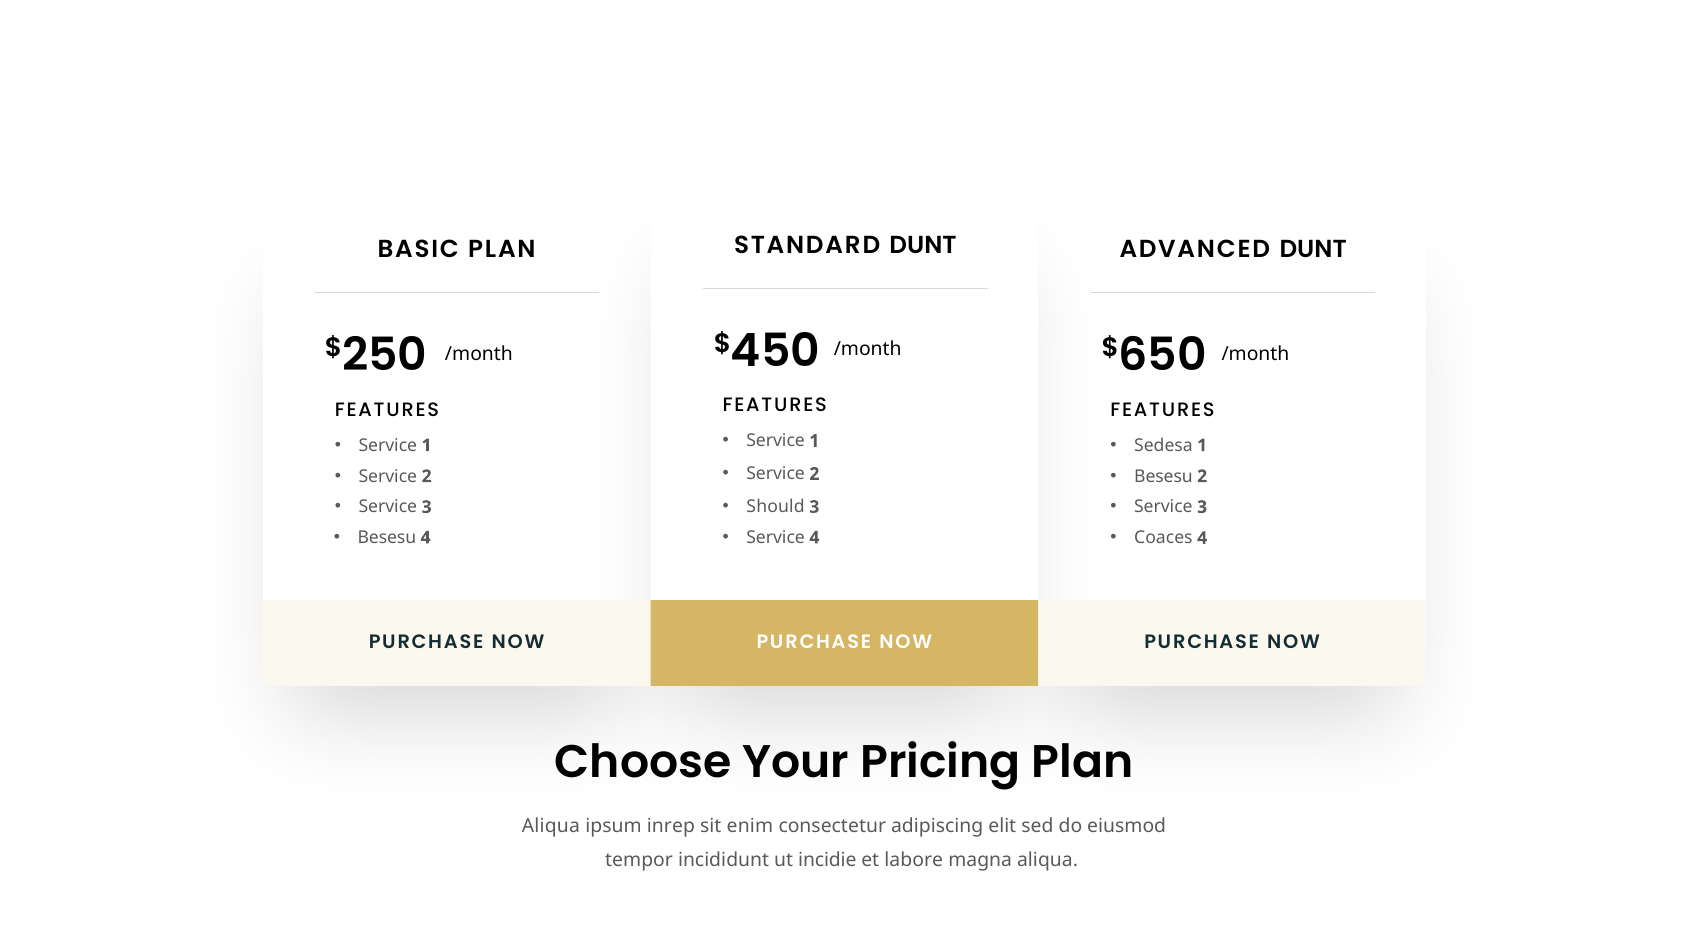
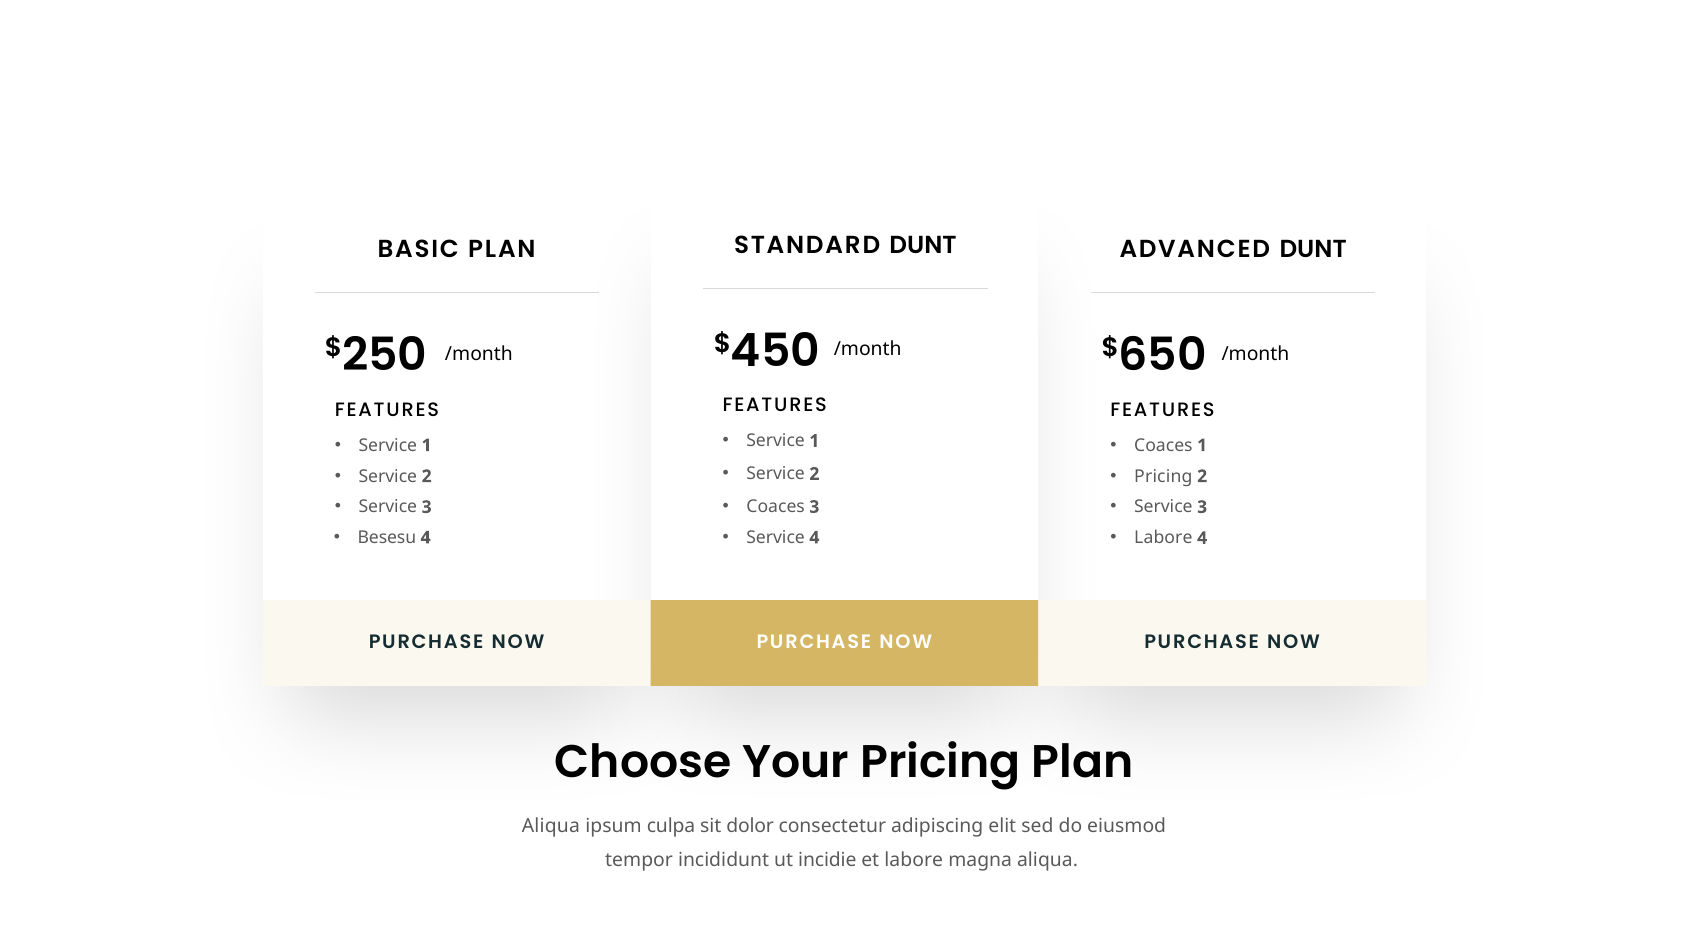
Sedesa: Sedesa -> Coaces (1163, 445)
Besesu: Besesu -> Pricing (1163, 476)
Should: Should -> Coaces (776, 507)
Coaces: Coaces -> Labore (1163, 538)
inrep: inrep -> culpa (671, 826)
enim: enim -> dolor (750, 826)
